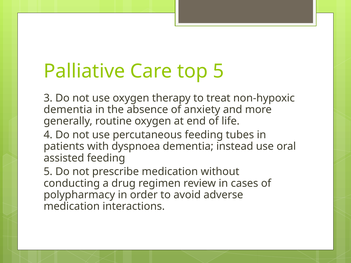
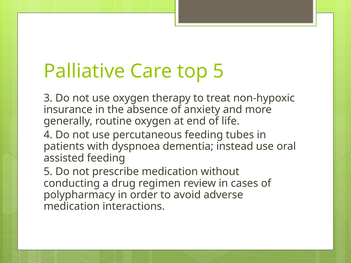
dementia: dementia -> insurance (68, 110)
